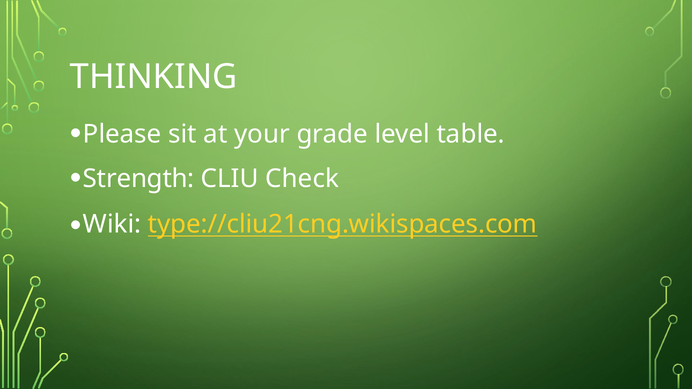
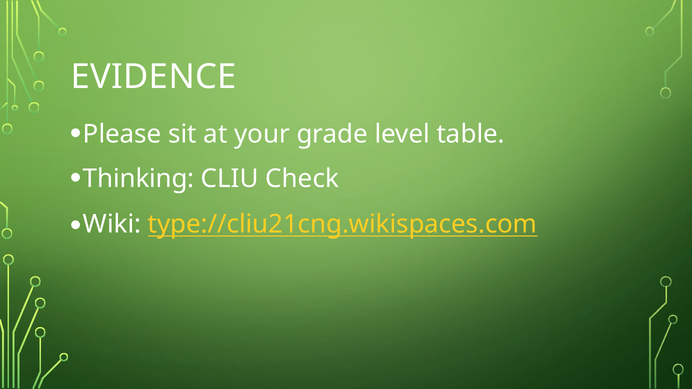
THINKING: THINKING -> EVIDENCE (154, 77)
Strength: Strength -> Thinking (139, 179)
